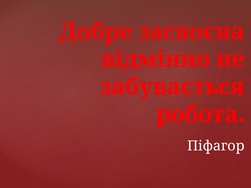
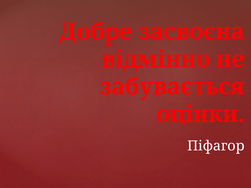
робота: робота -> оцінки (200, 115)
